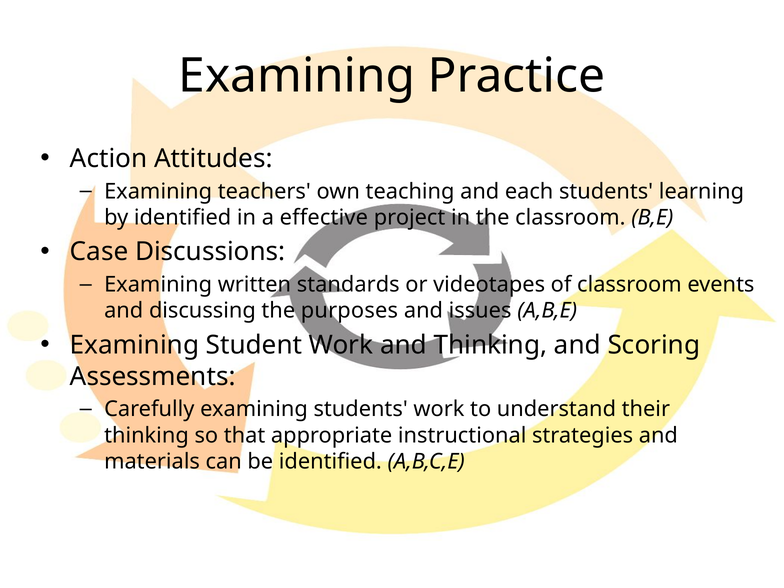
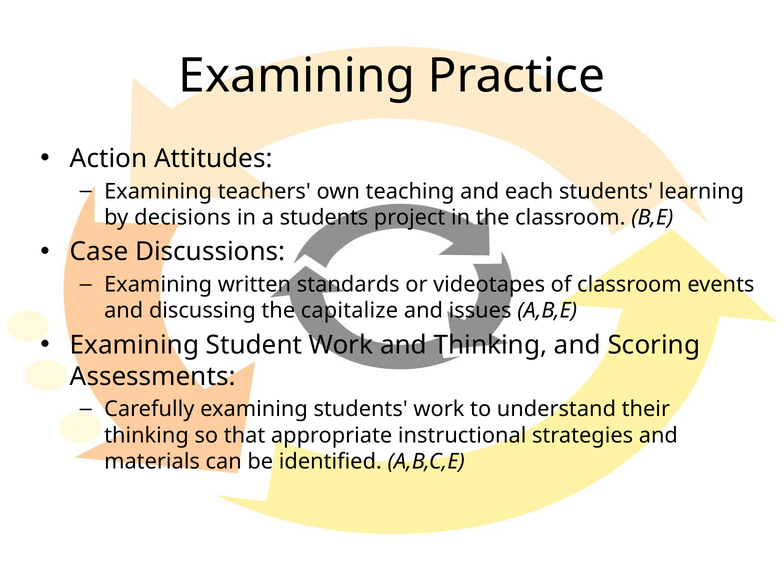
by identified: identified -> decisions (182, 218)
a effective: effective -> students (324, 218)
purposes: purposes -> capitalize (349, 311)
